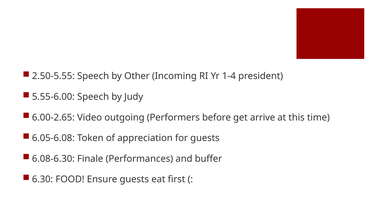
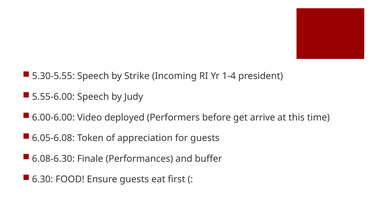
2.50-5.55: 2.50-5.55 -> 5.30-5.55 (53, 76)
Other: Other -> Strike (137, 76)
6.00-2.65: 6.00-2.65 -> 6.00-6.00 (53, 118)
outgoing: outgoing -> deployed (124, 118)
